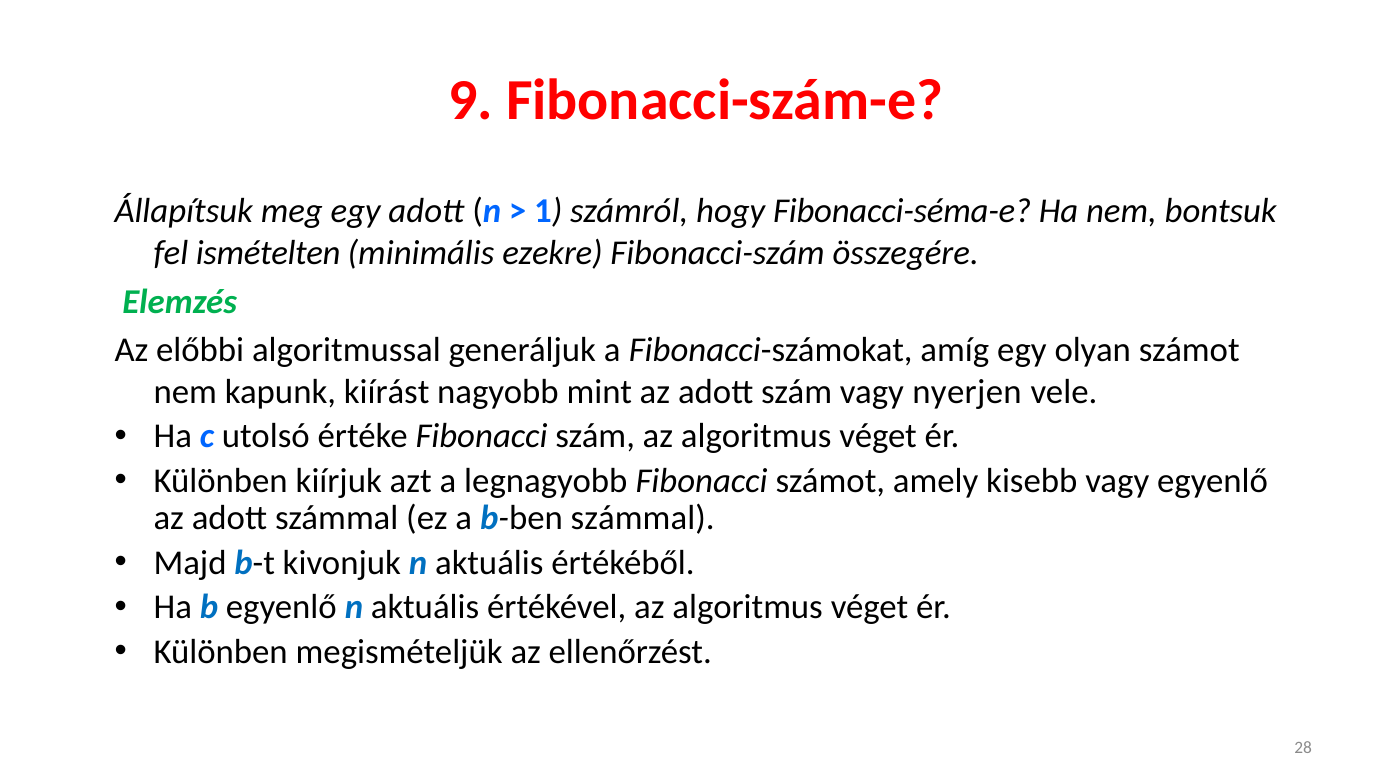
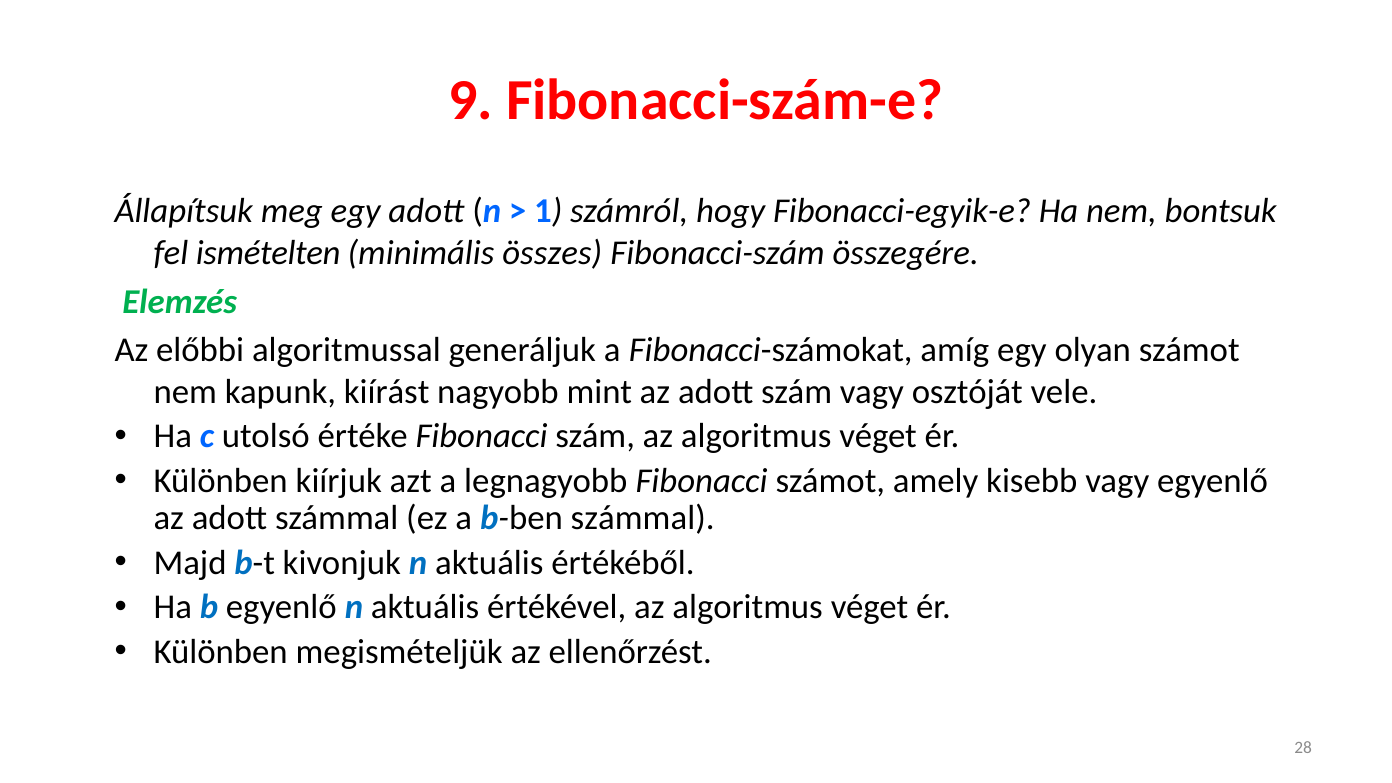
Fibonacci-séma-e: Fibonacci-séma-e -> Fibonacci-egyik-e (902, 211)
ezekre: ezekre -> összes (552, 253)
nyerjen: nyerjen -> osztóját (967, 392)
